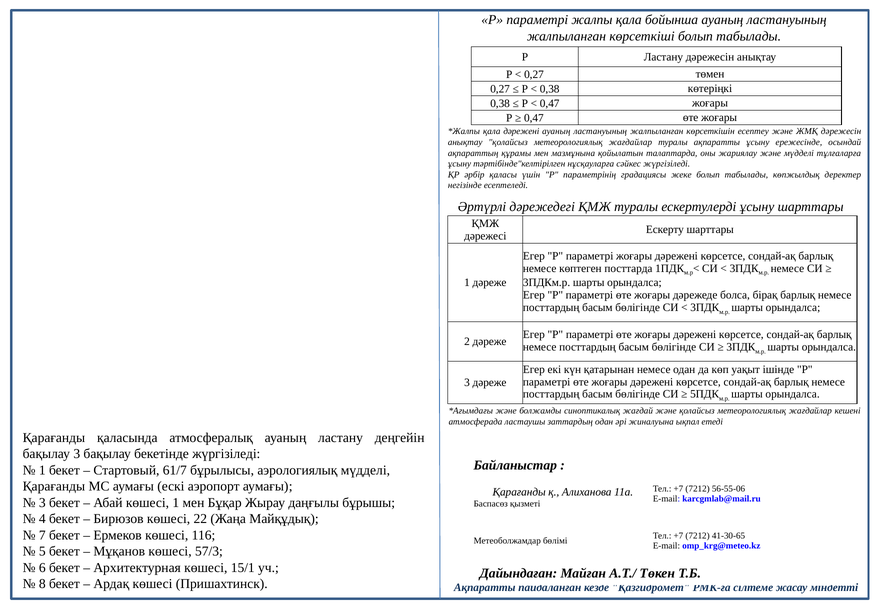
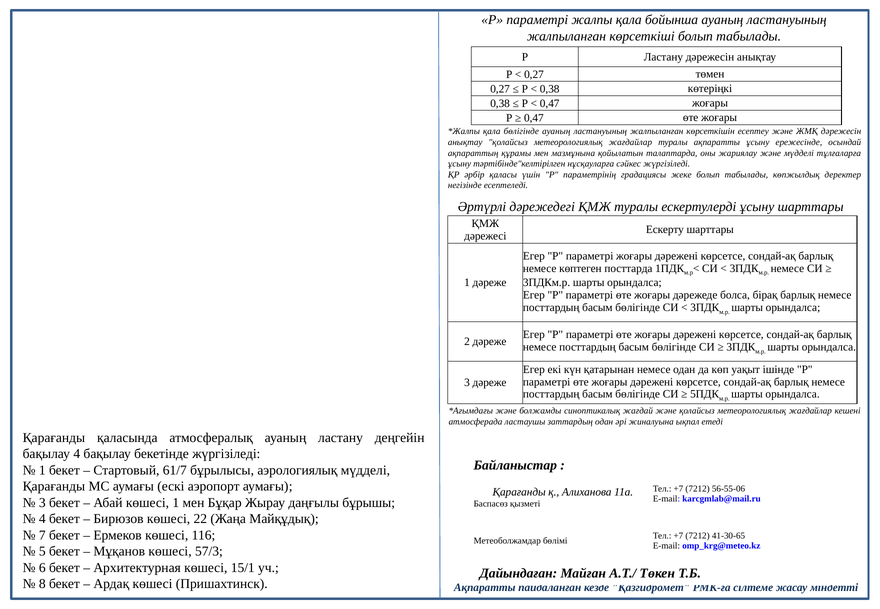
қала дәрежені: дәрежені -> бөлігінде (521, 132)
бақылау 3: 3 -> 4 (77, 454)
